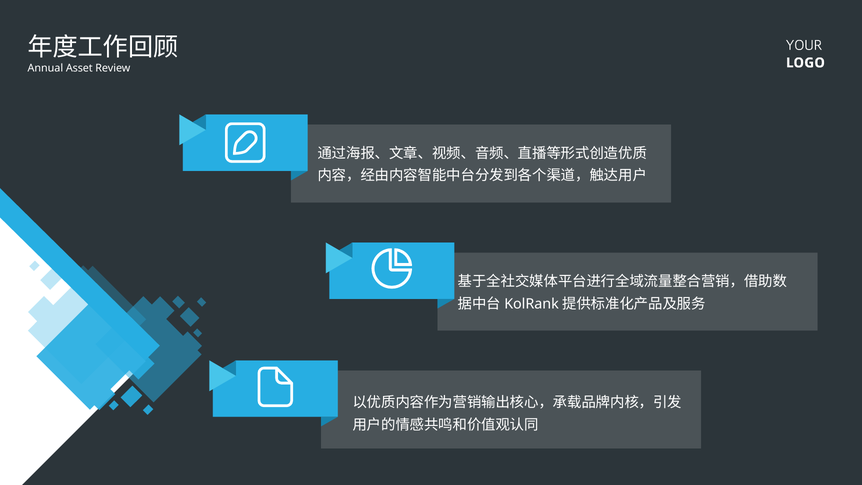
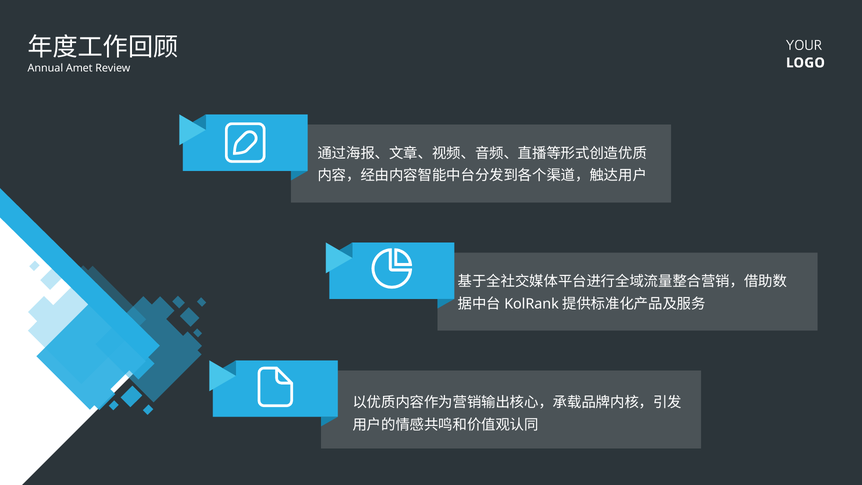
Asset: Asset -> Amet (79, 68)
